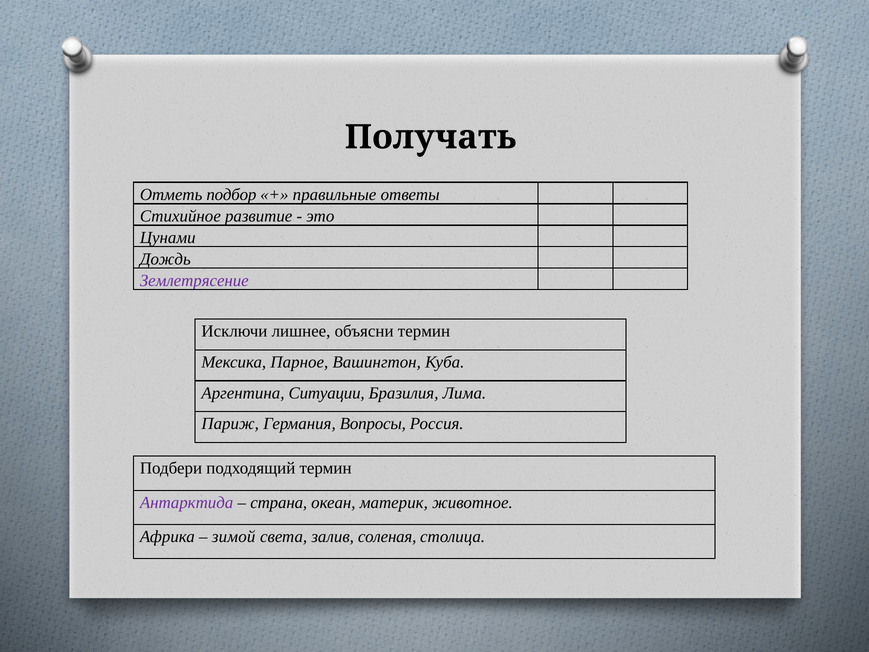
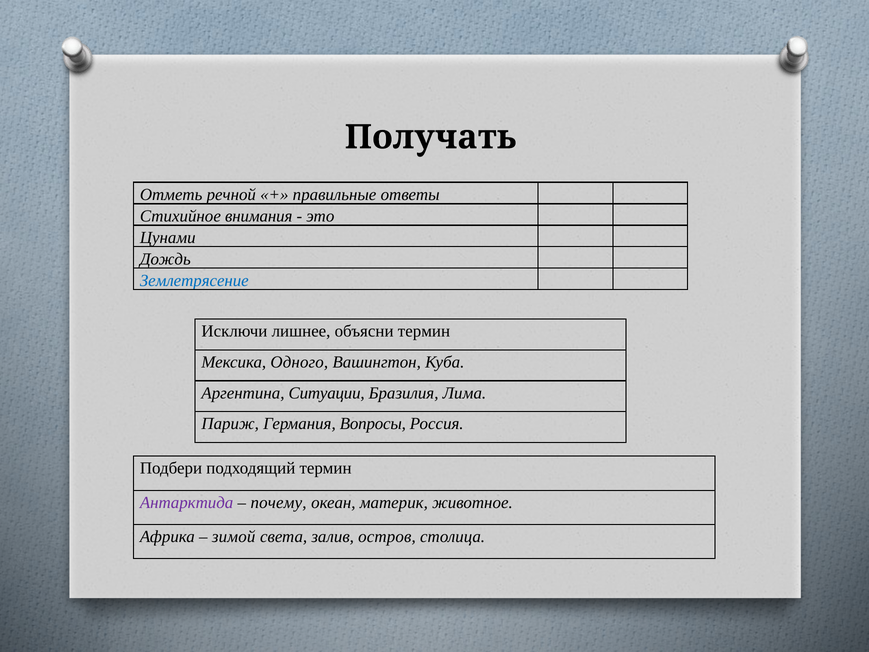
подбор: подбор -> речной (231, 194)
развитие: развитие -> внимания (259, 216)
Землетрясение colour: purple -> blue (194, 280)
Парное: Парное -> Одного (299, 362)
страна: страна -> почему (279, 502)
соленая: соленая -> остров (387, 537)
